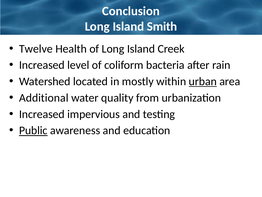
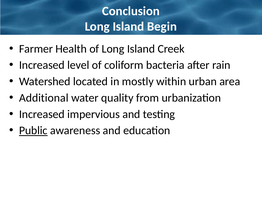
Smith: Smith -> Begin (162, 26)
Twelve: Twelve -> Farmer (36, 49)
urban underline: present -> none (203, 81)
